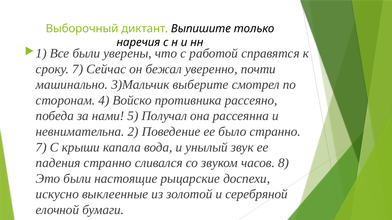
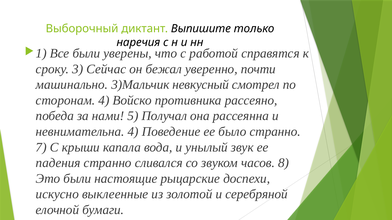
сроку 7: 7 -> 3 (78, 69)
выберите: выберите -> невкусный (201, 85)
невнимательна 2: 2 -> 4 (133, 132)
